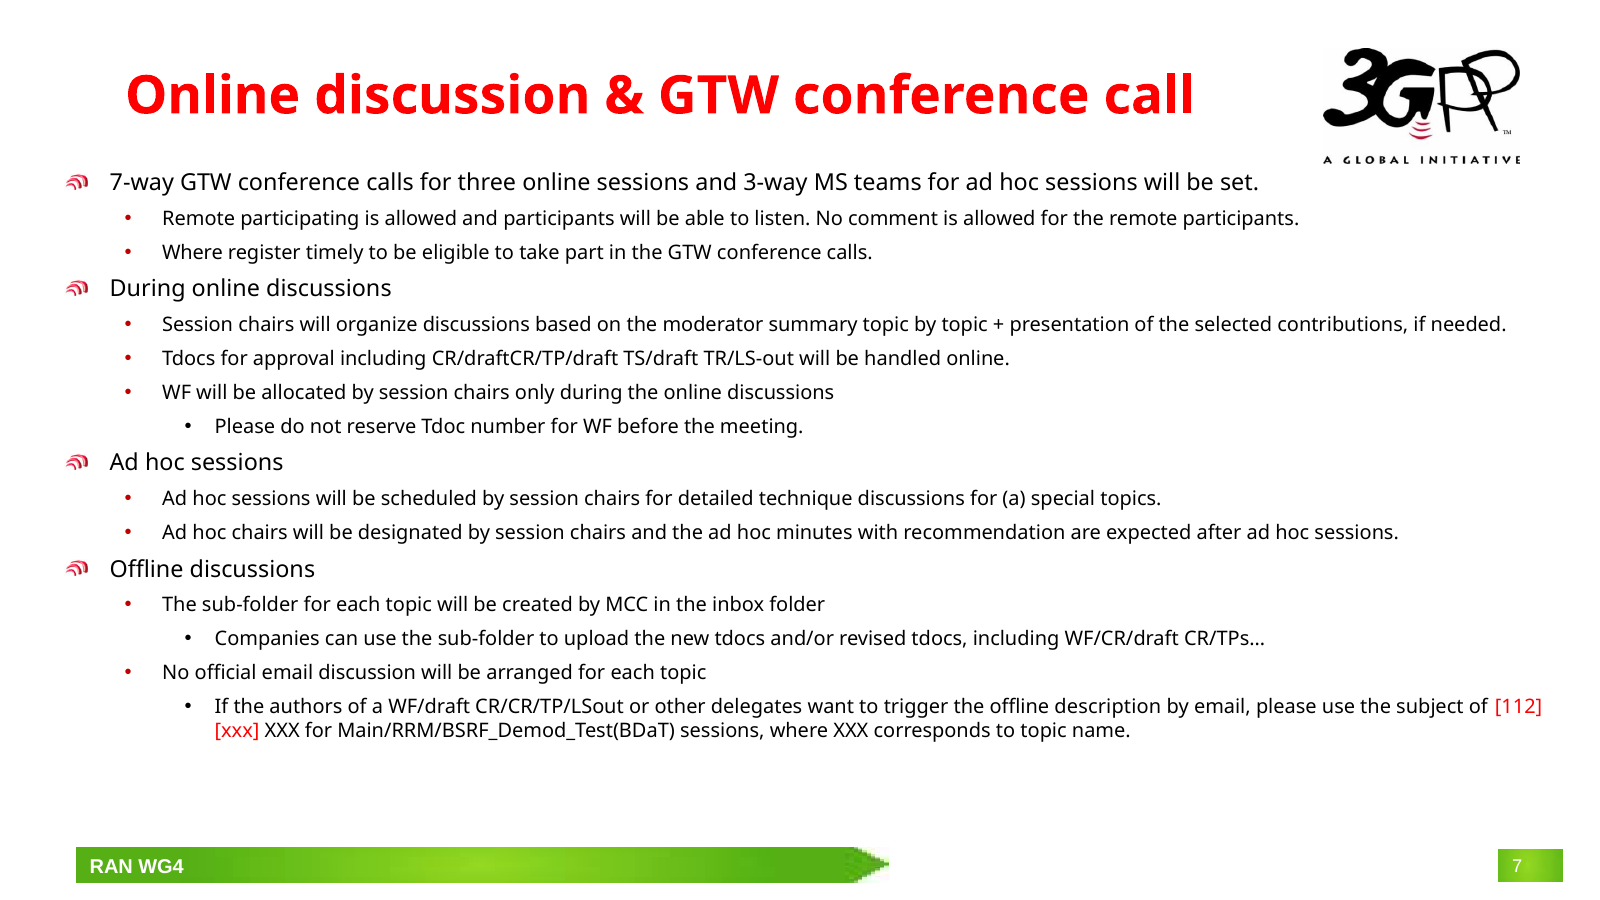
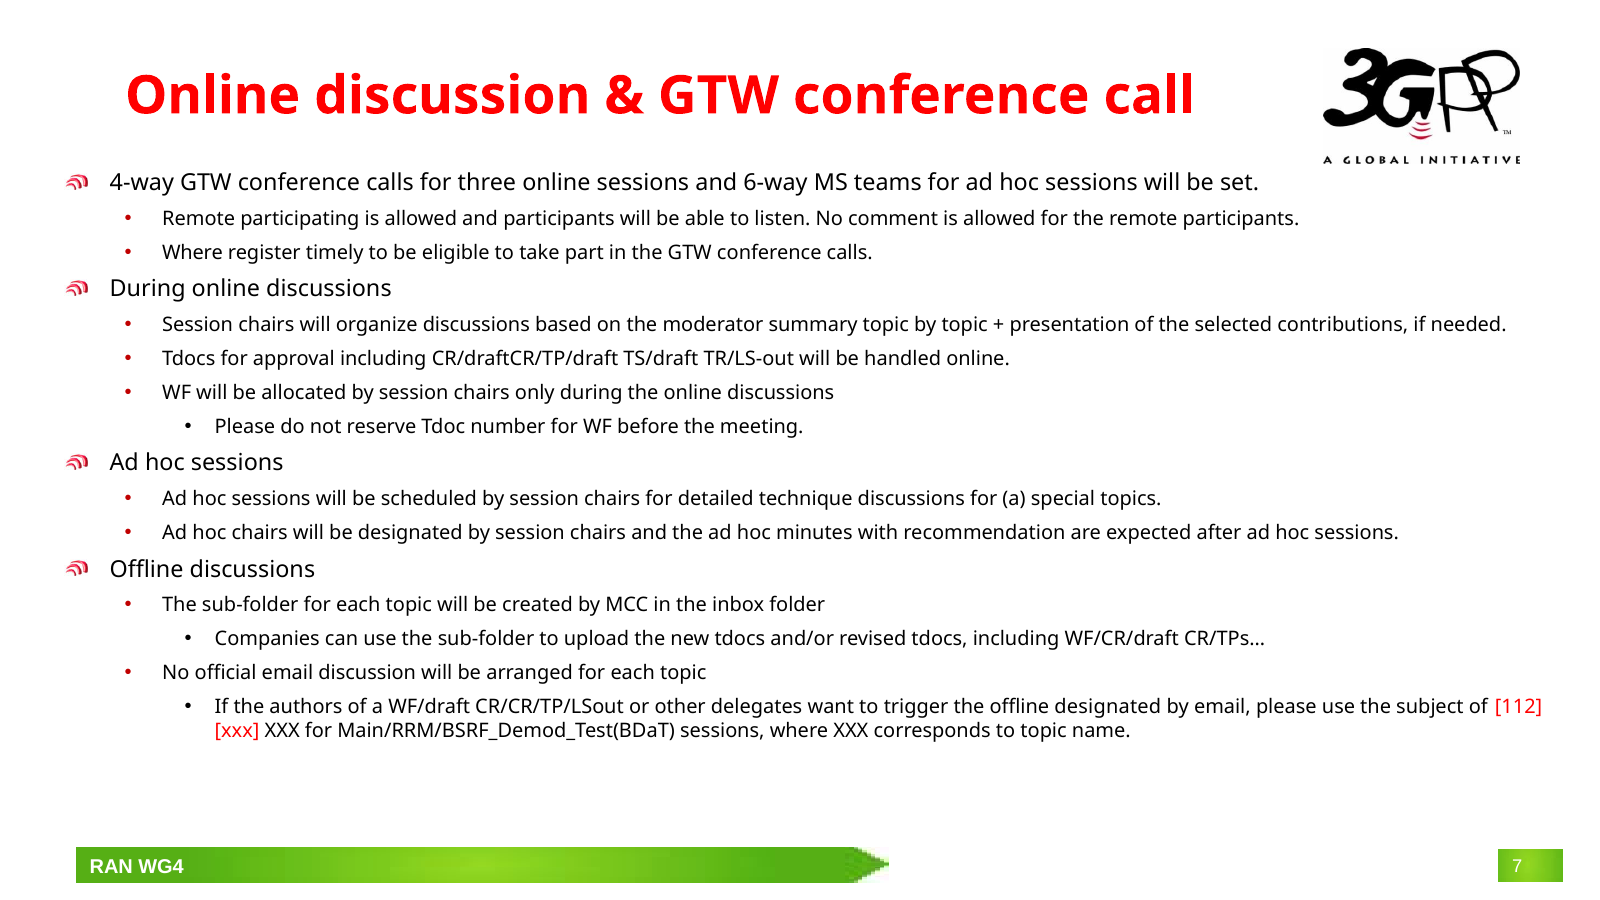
7-way: 7-way -> 4-way (142, 183)
3-way: 3-way -> 6-way (775, 183)
offline description: description -> designated (1108, 707)
